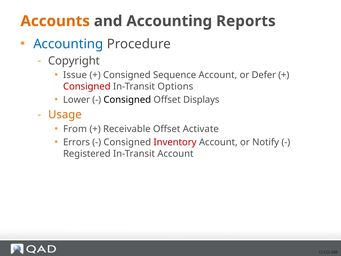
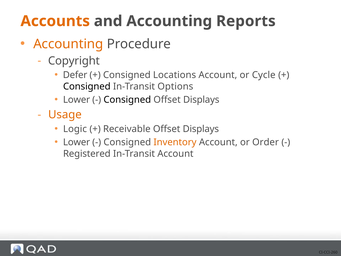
Accounting colour: blue -> orange (68, 44)
Issue: Issue -> Defer (75, 75)
Sequence: Sequence -> Locations (175, 75)
Defer: Defer -> Cycle (264, 75)
Consigned colour: red -> black (87, 86)
From: From -> Logic (75, 129)
Activate: Activate -> Displays (201, 129)
Errors: Errors -> Lower (77, 142)
Inventory colour: red -> orange (175, 142)
Notify: Notify -> Order (266, 142)
